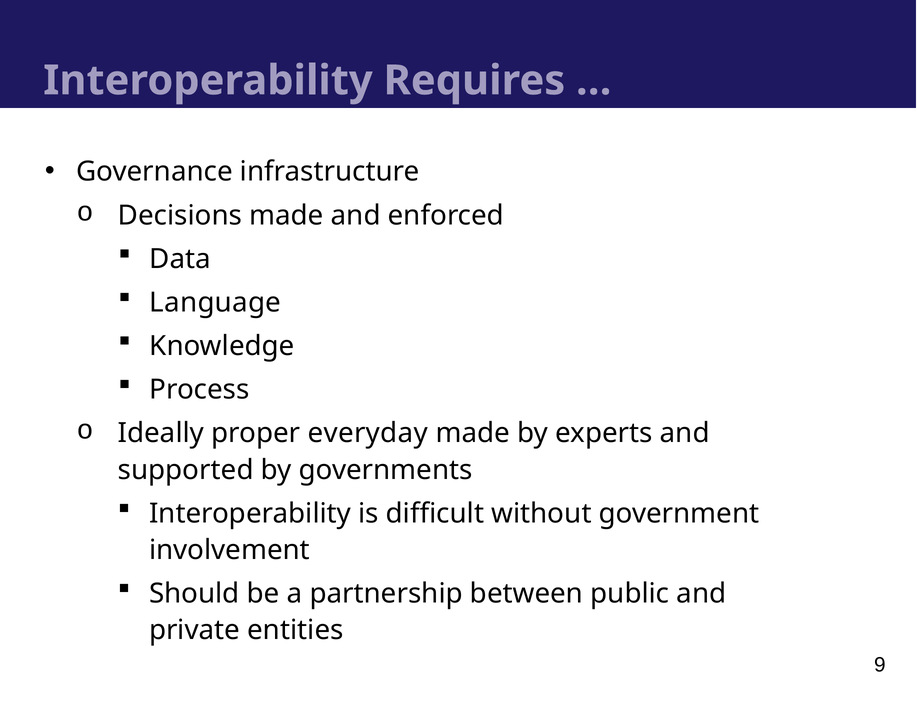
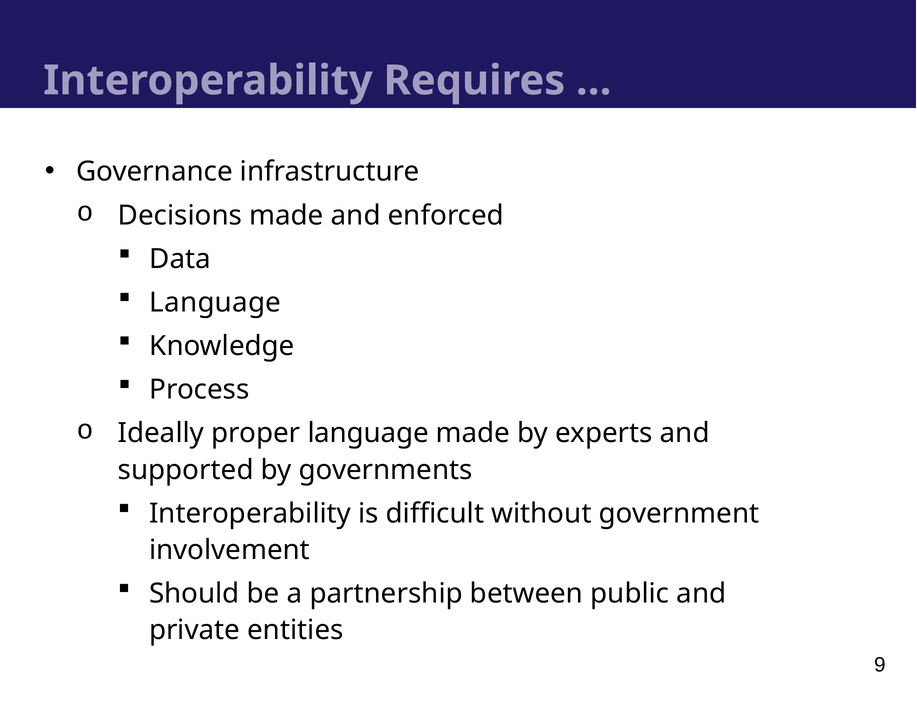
proper everyday: everyday -> language (368, 434)
